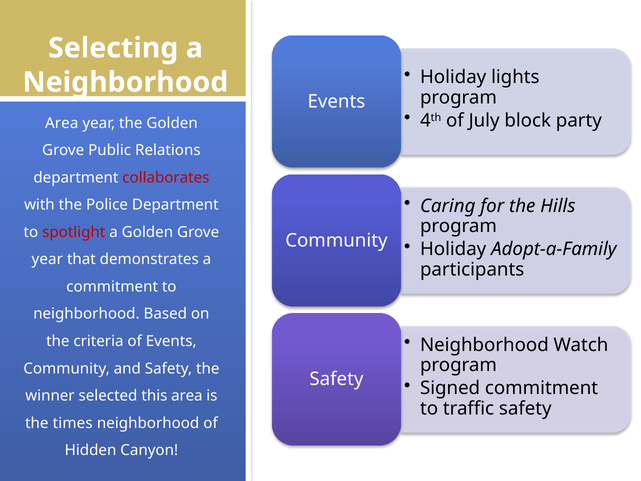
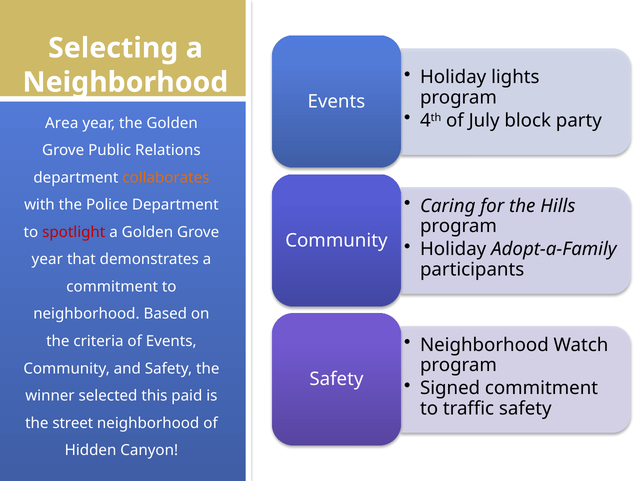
collaborates colour: red -> orange (166, 178)
this area: area -> paid (187, 396)
times: times -> street (73, 423)
